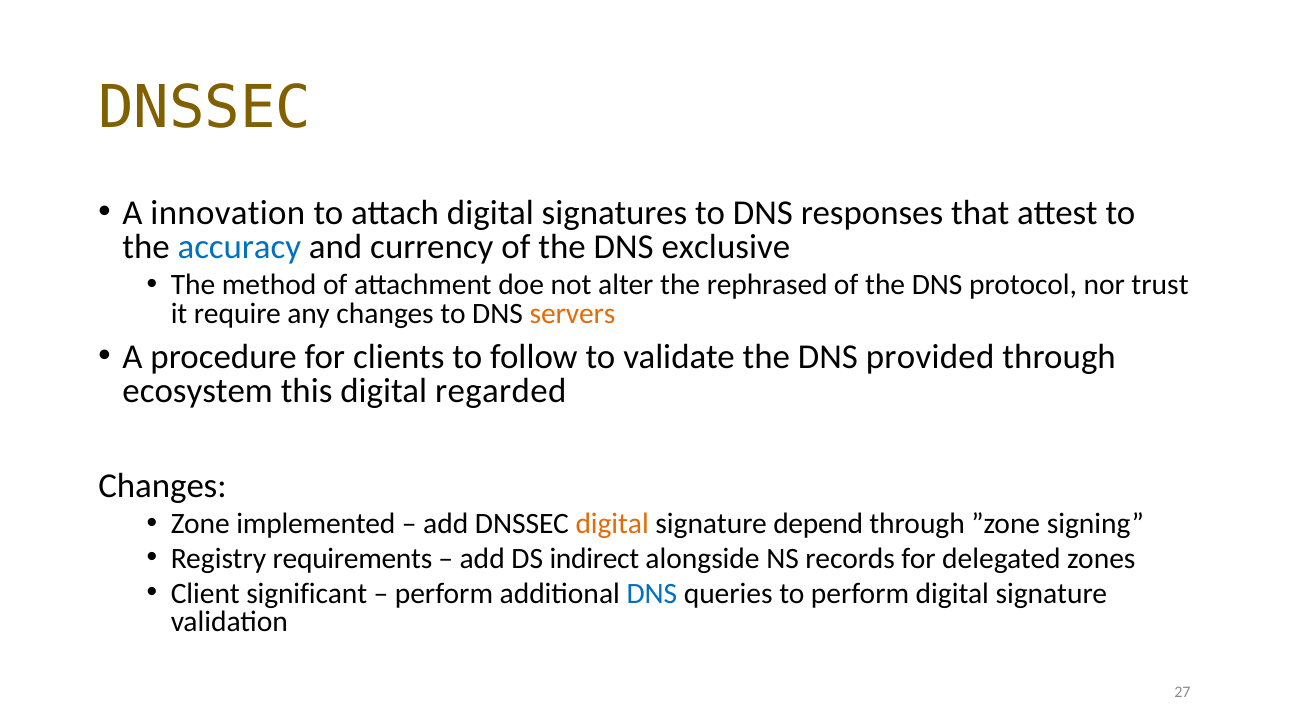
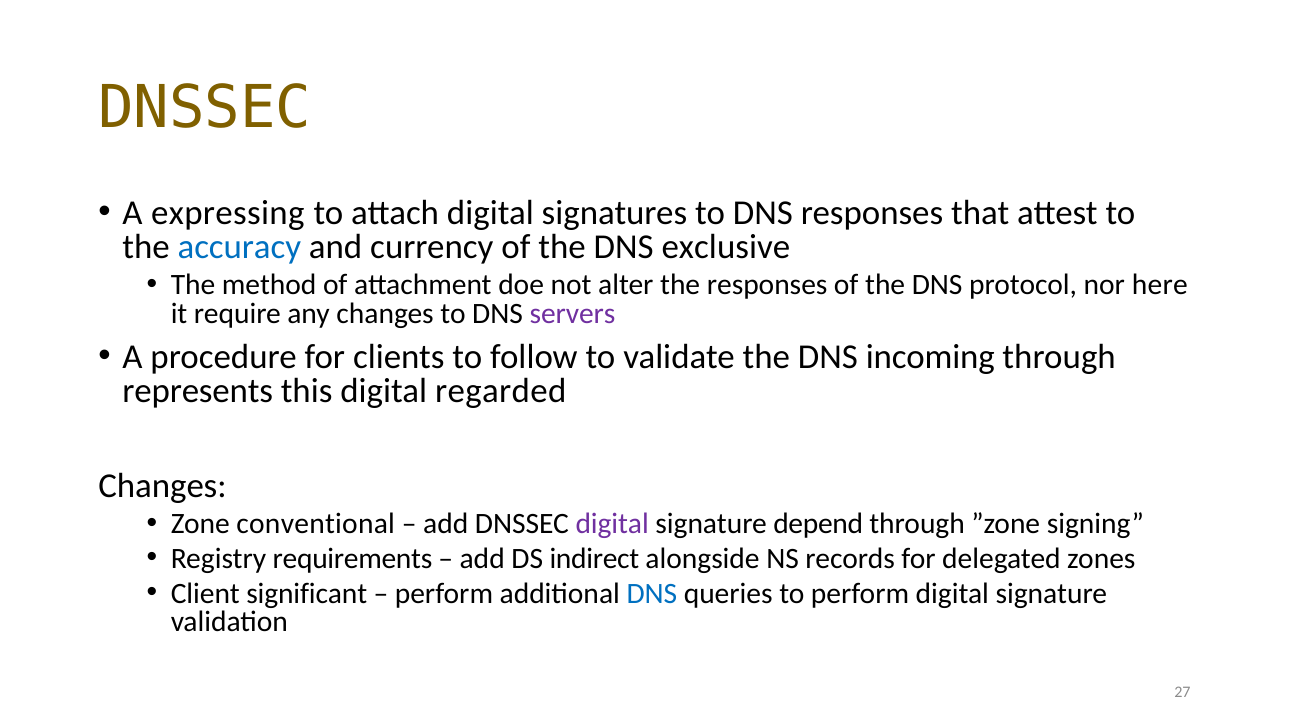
innovation: innovation -> expressing (228, 213)
the rephrased: rephrased -> responses (767, 285)
trust: trust -> here (1160, 285)
servers colour: orange -> purple (572, 314)
provided: provided -> incoming (930, 357)
ecosystem: ecosystem -> represents (198, 391)
implemented: implemented -> conventional (316, 524)
digital colour: orange -> purple (612, 524)
